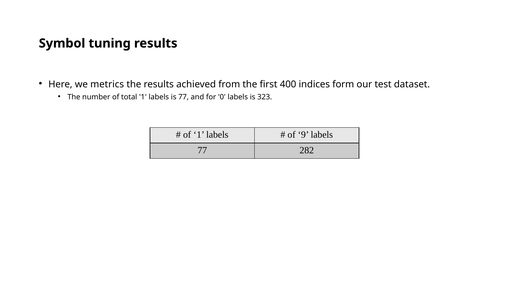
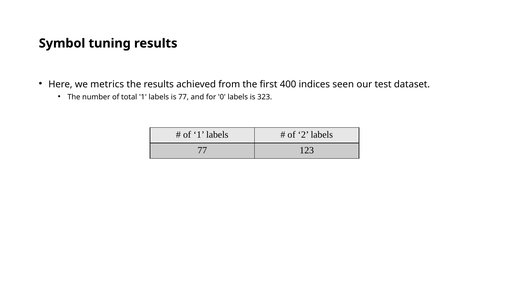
form: form -> seen (343, 84)
9: 9 -> 2 (303, 135)
282: 282 -> 123 (307, 150)
